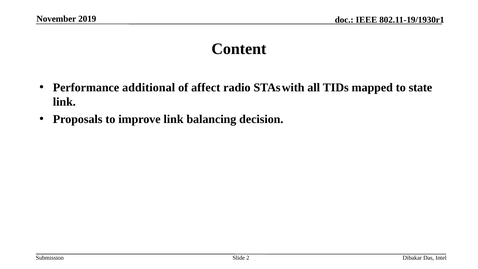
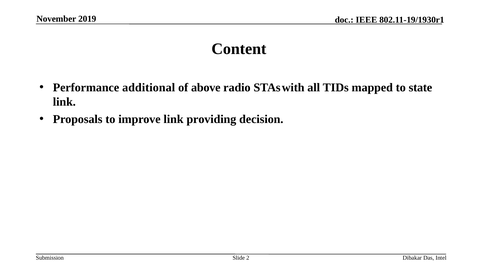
affect: affect -> above (206, 87)
balancing: balancing -> providing (211, 119)
